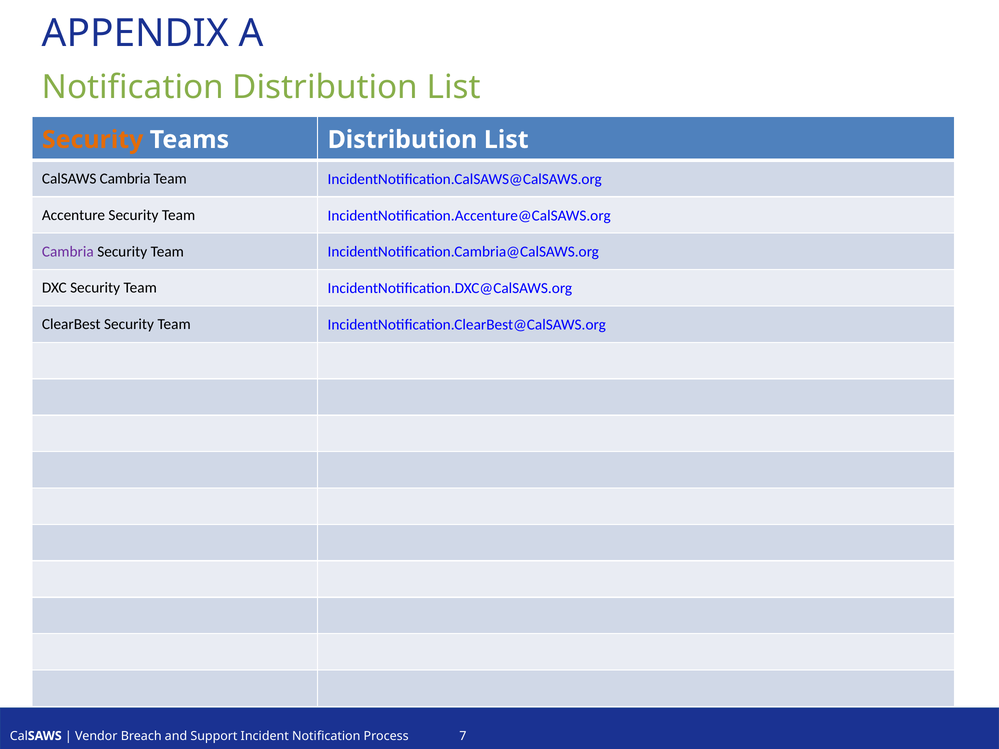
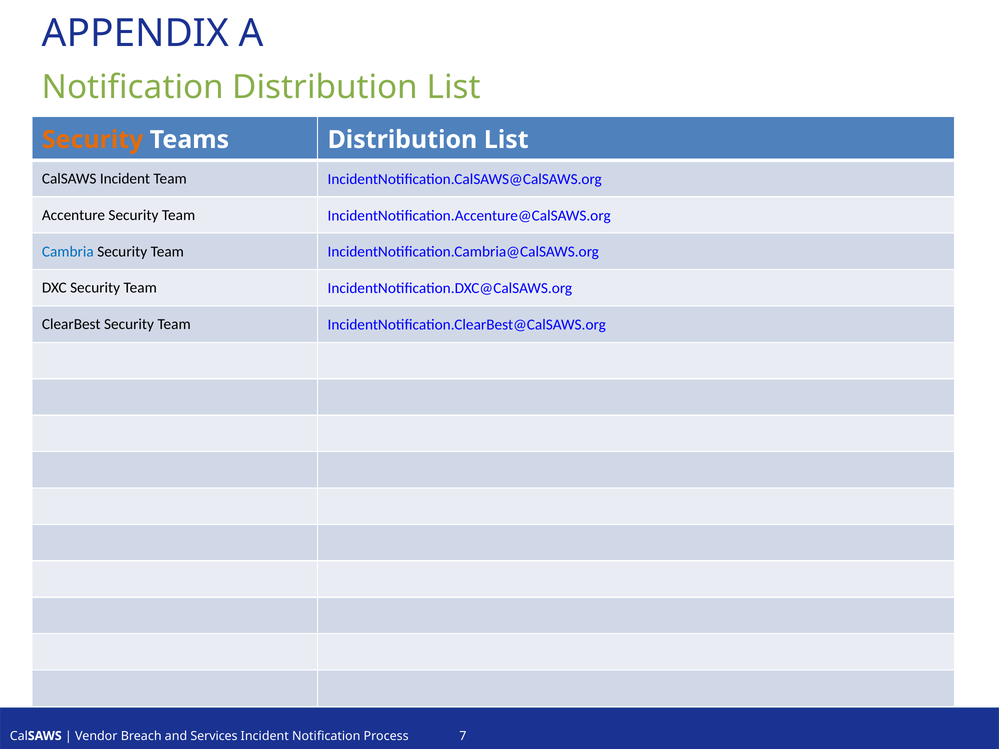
CalSAWS Cambria: Cambria -> Incident (125, 179)
Cambria colour: purple -> blue (68, 252)
Support: Support -> Services (214, 736)
